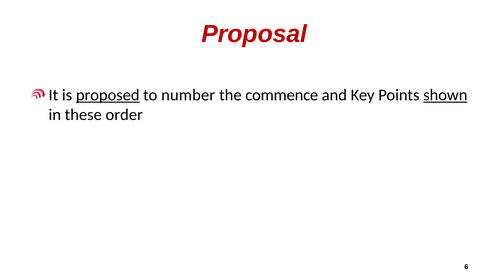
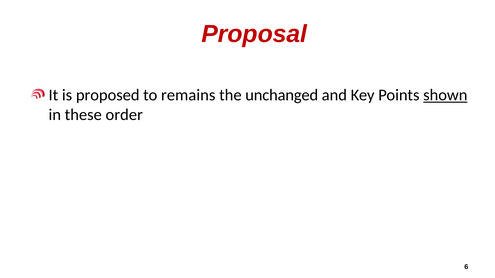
proposed underline: present -> none (108, 95)
number: number -> remains (188, 95)
commence: commence -> unchanged (282, 95)
